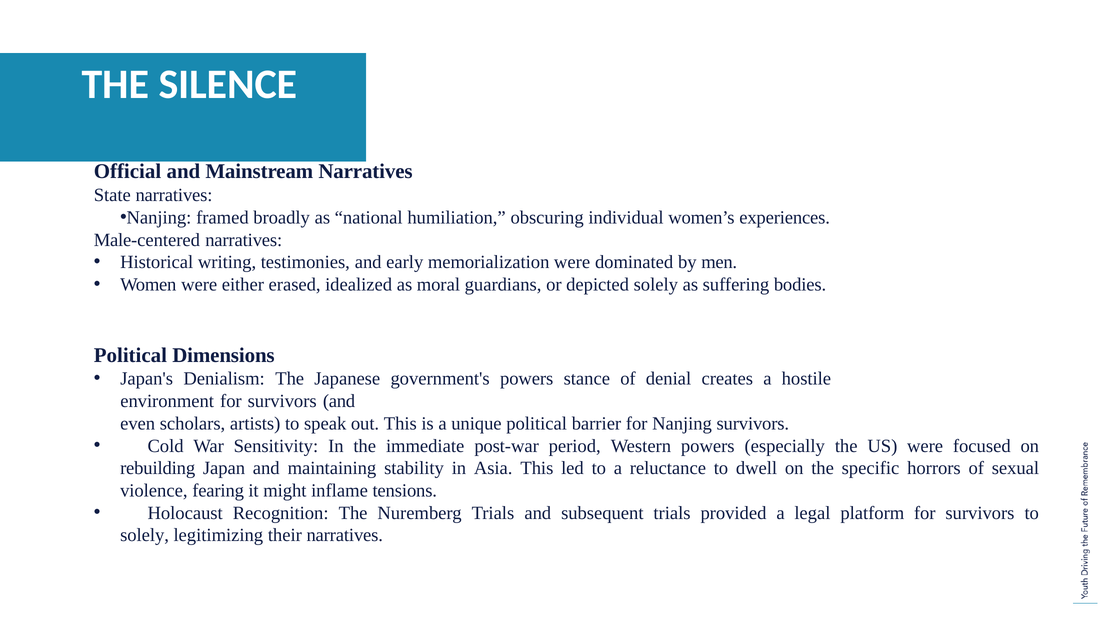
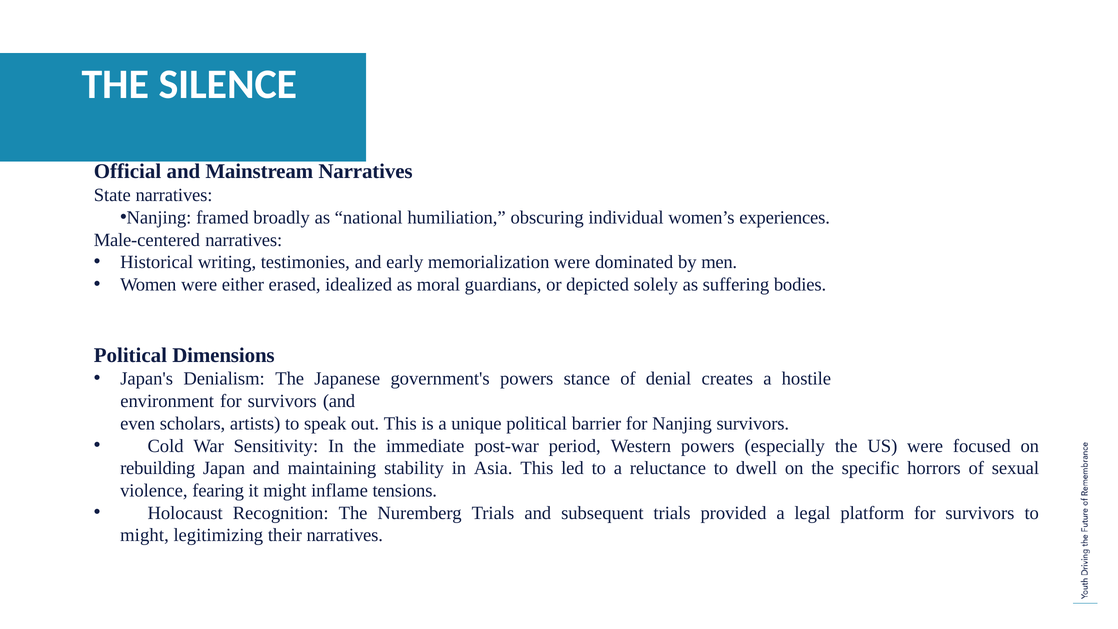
solely: solely -> might (144, 535)
